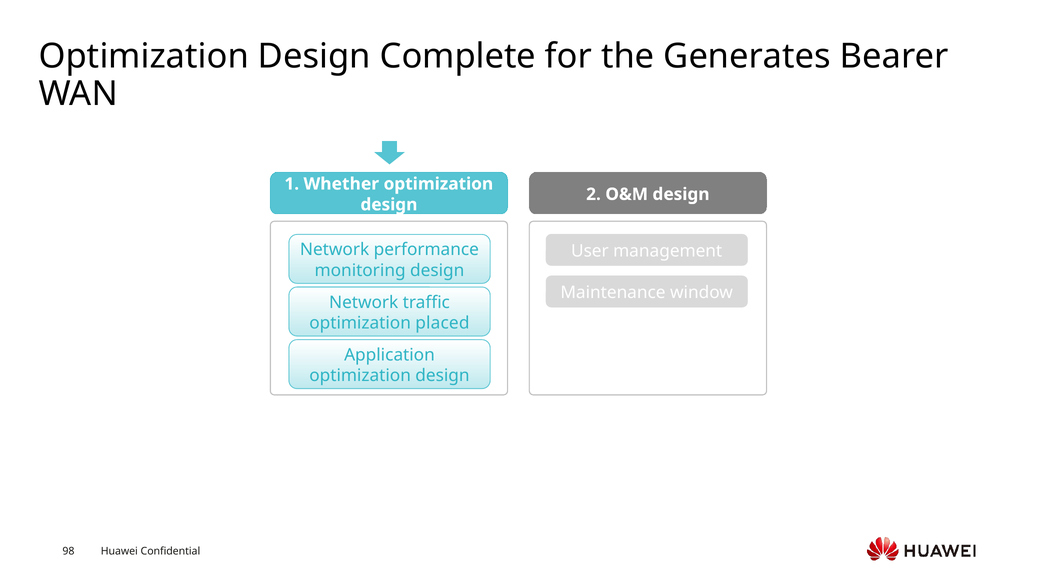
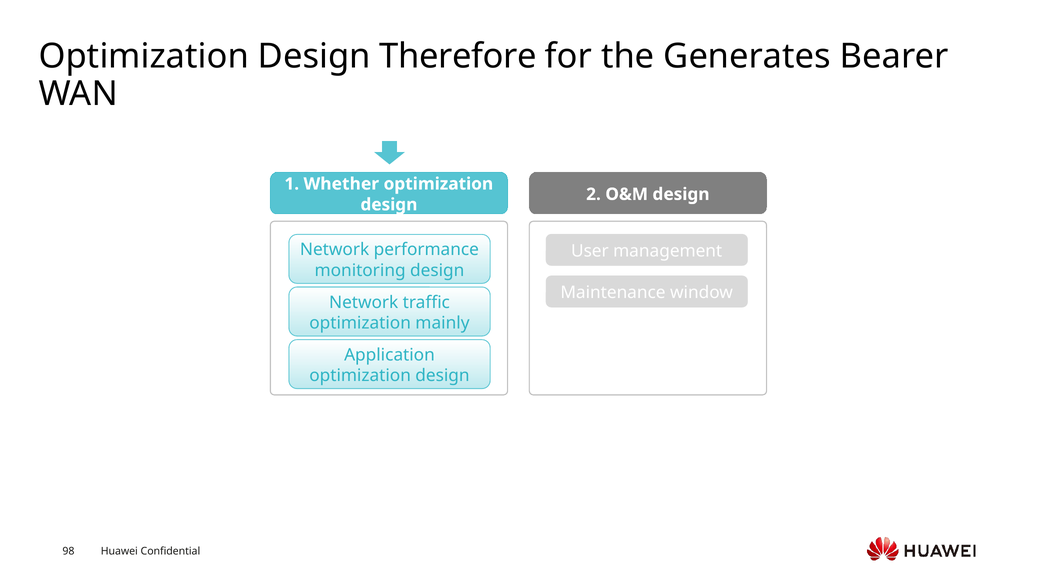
Complete: Complete -> Therefore (458, 57)
placed: placed -> mainly (442, 323)
